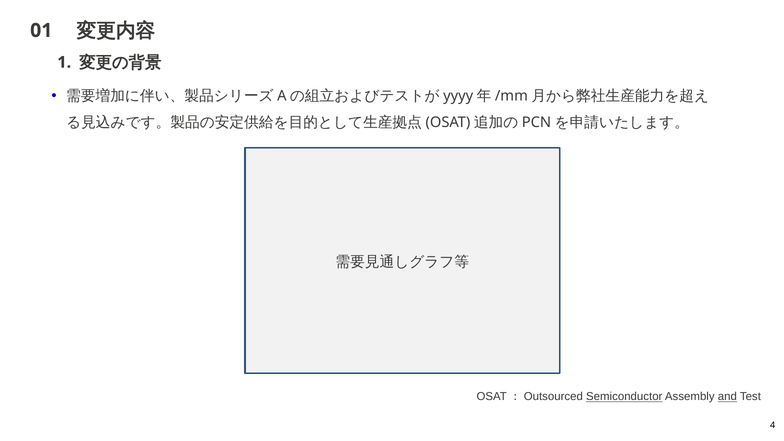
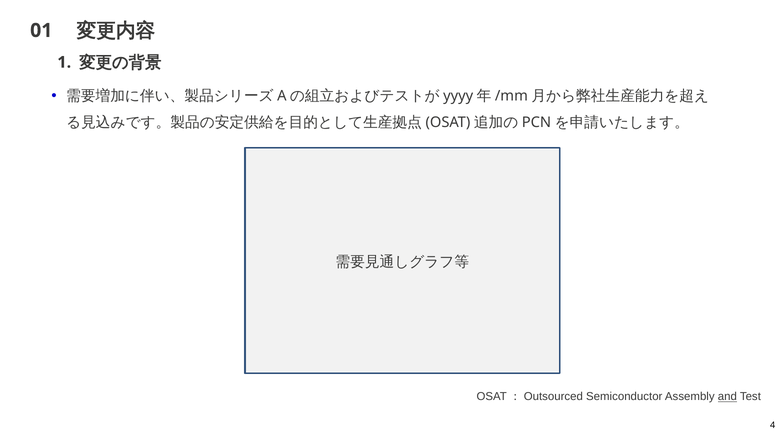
Semiconductor underline: present -> none (624, 397)
